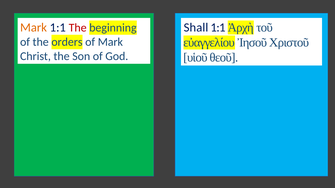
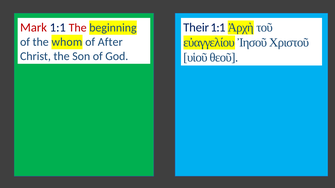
Mark colour: orange -> red (34, 28)
Shall: Shall -> Their (196, 28)
orders: orders -> whom (67, 42)
of Mark: Mark -> After (110, 42)
